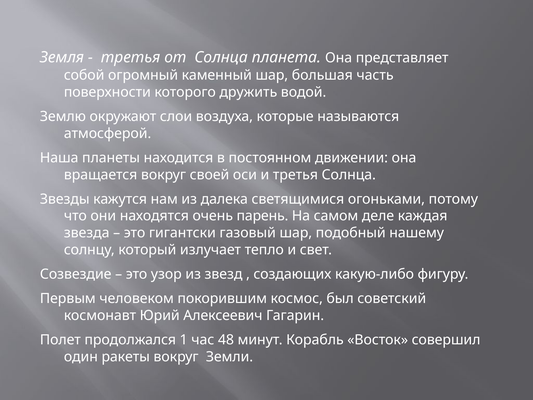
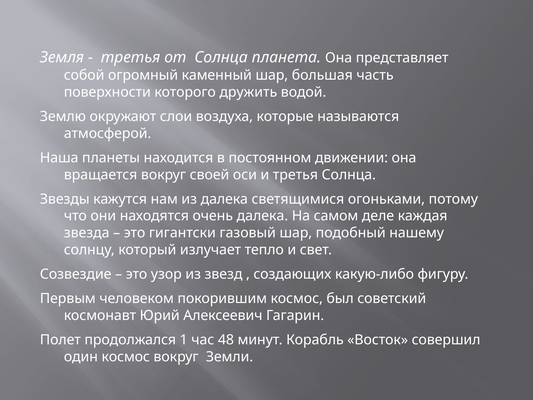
очень парень: парень -> далека (262, 216)
один ракеты: ракеты -> космос (126, 357)
